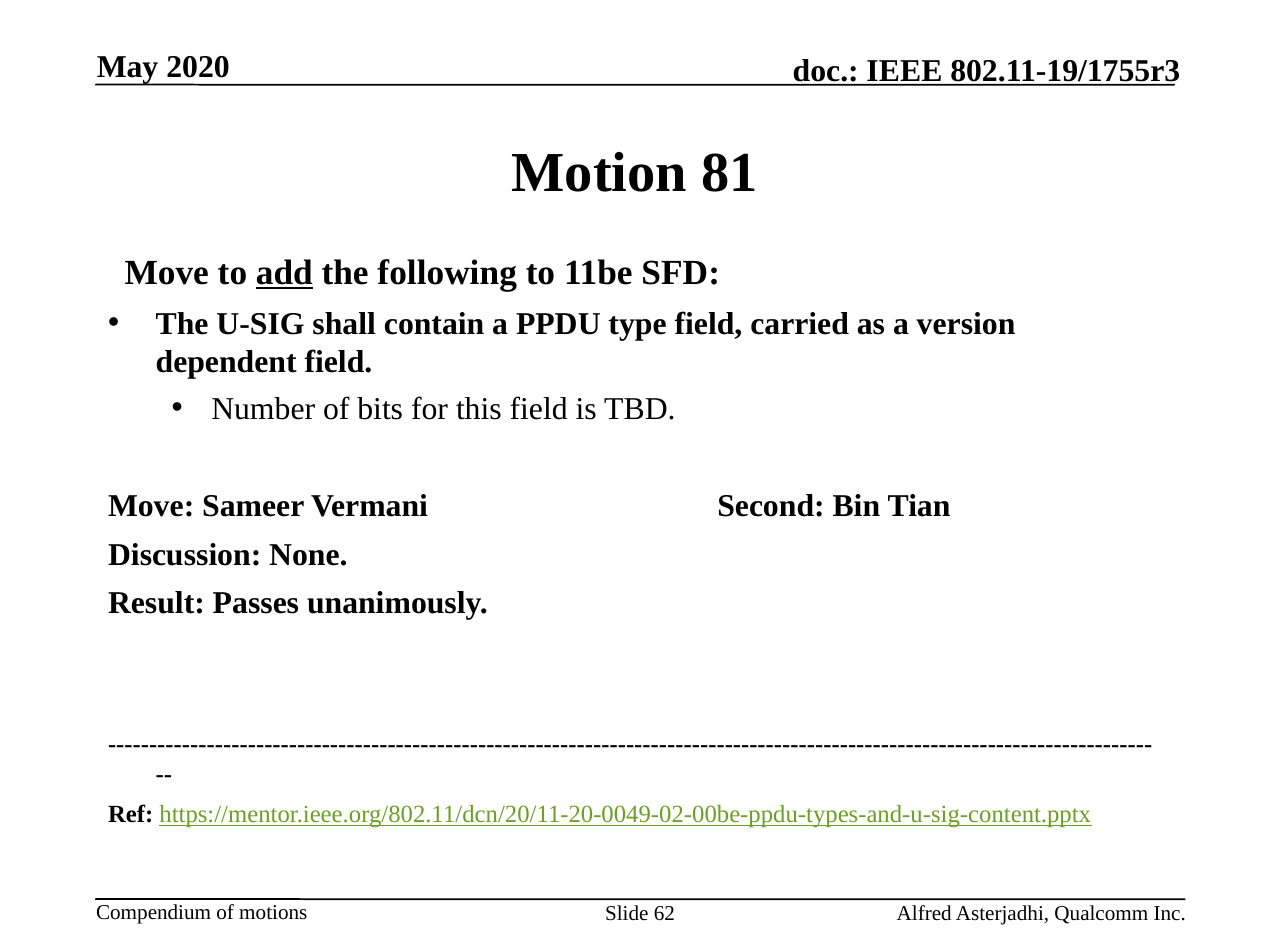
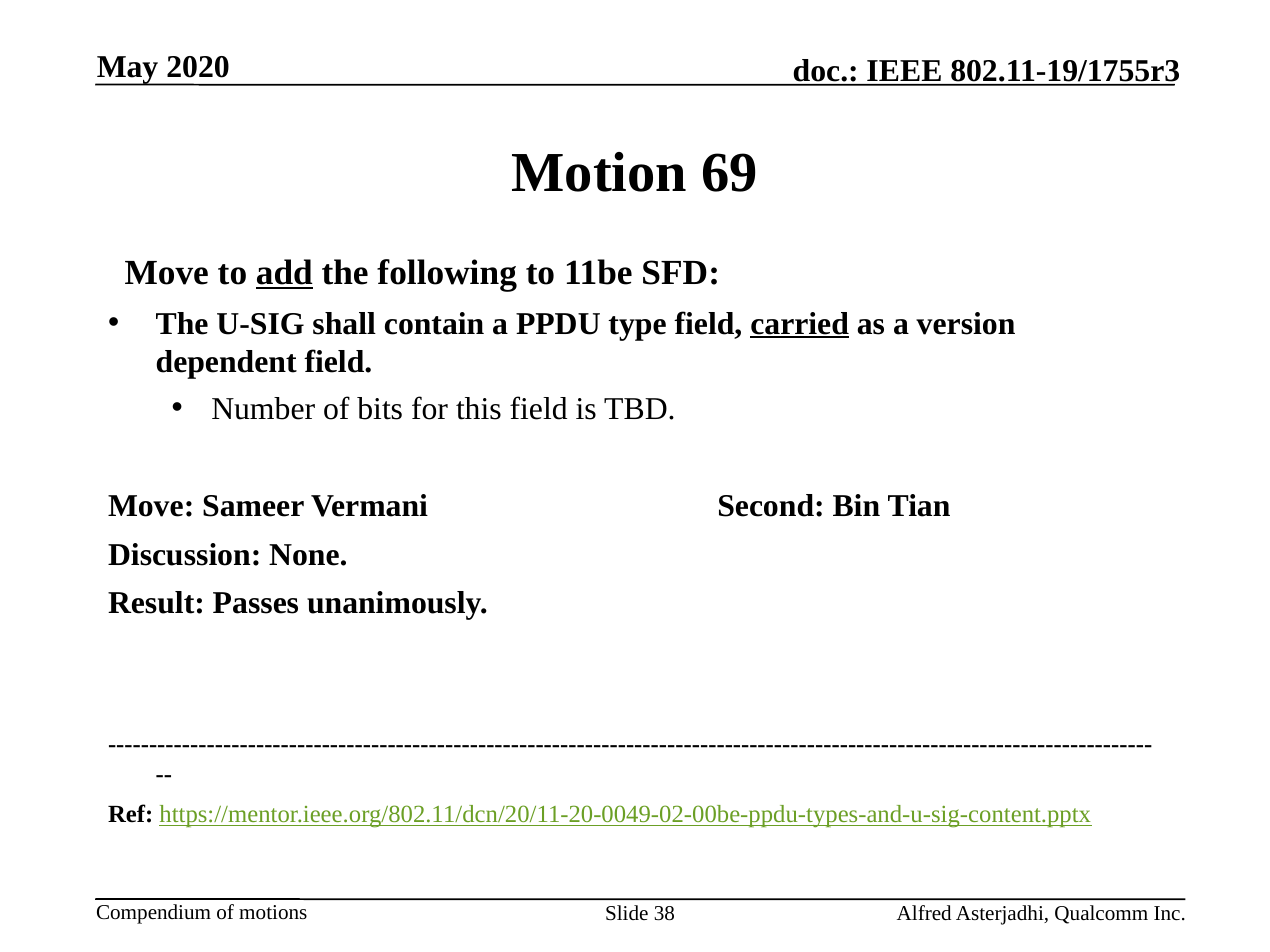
81: 81 -> 69 (730, 173)
carried underline: none -> present (800, 324)
62: 62 -> 38 (664, 914)
